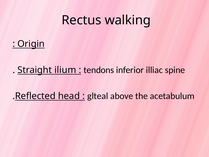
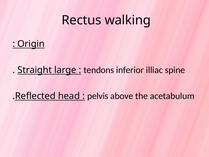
ilium: ilium -> large (65, 70)
glteal: glteal -> pelvis (98, 96)
